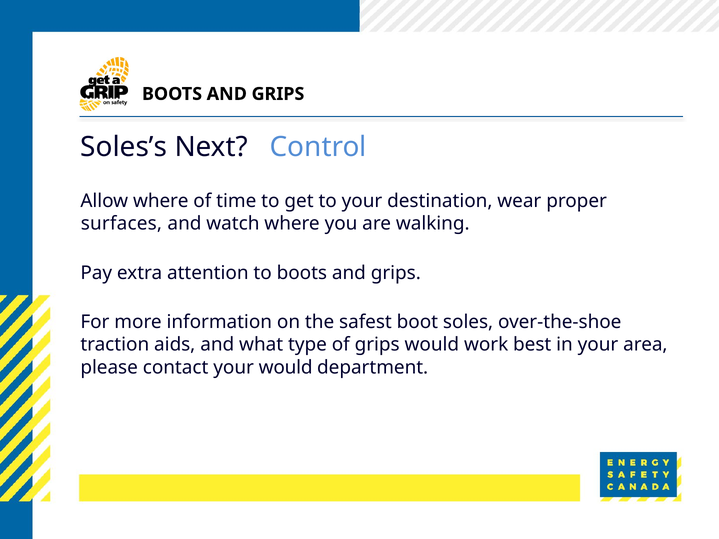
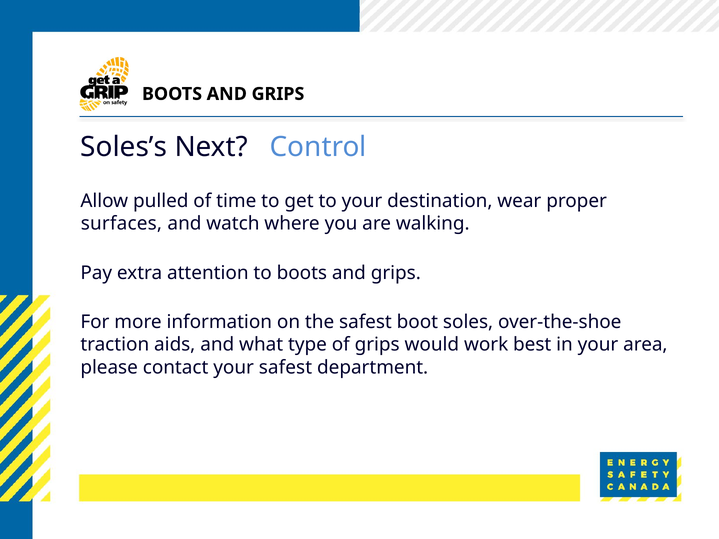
Allow where: where -> pulled (161, 201)
your would: would -> safest (285, 368)
